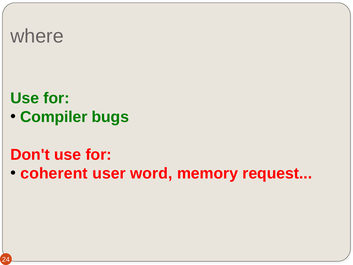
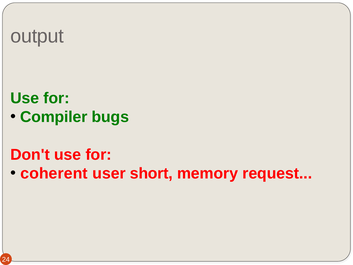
where: where -> output (37, 36)
word: word -> short (151, 173)
